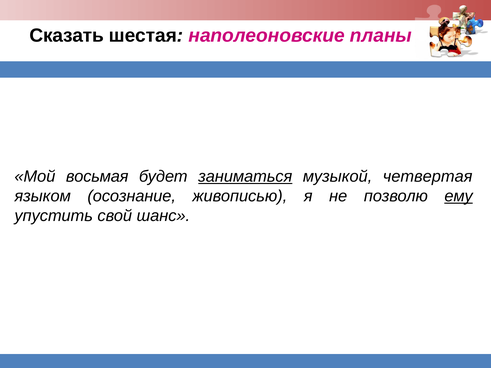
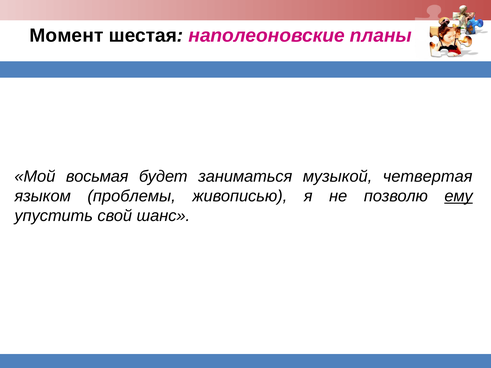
Сказать: Сказать -> Момент (66, 36)
заниматься underline: present -> none (245, 177)
осознание: осознание -> проблемы (132, 196)
